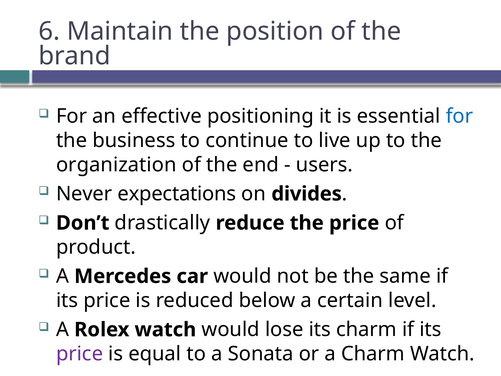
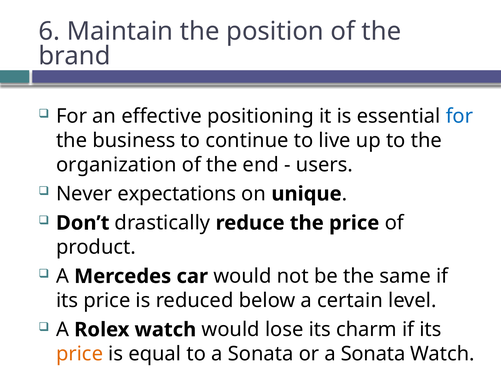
divides: divides -> unique (307, 194)
price colour: purple -> orange (80, 354)
or a Charm: Charm -> Sonata (373, 354)
